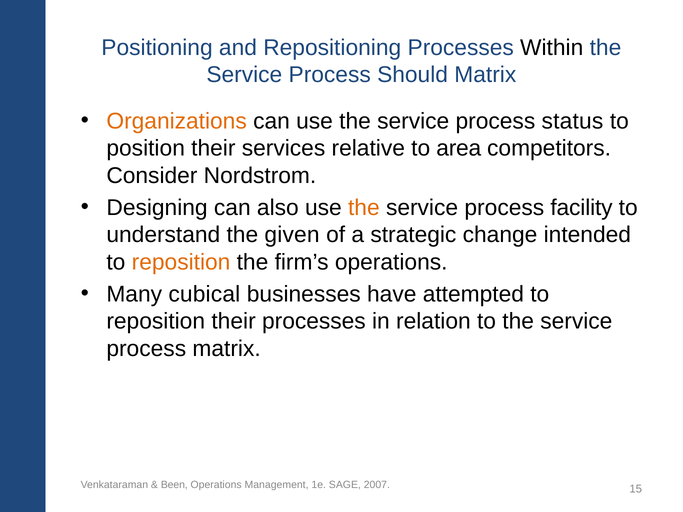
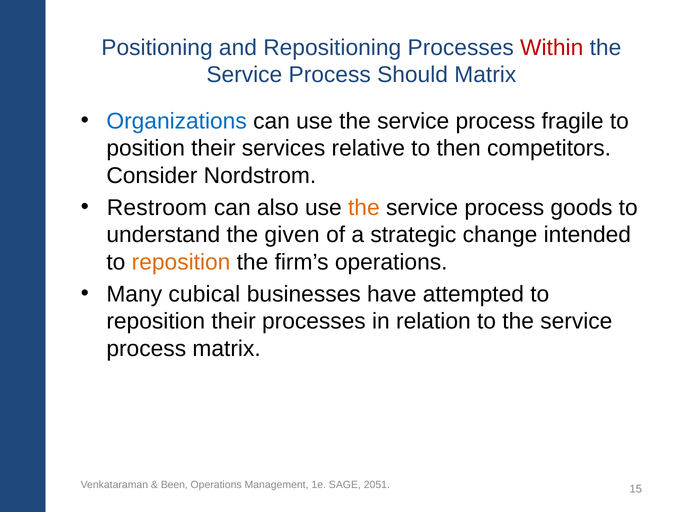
Within colour: black -> red (552, 48)
Organizations colour: orange -> blue (177, 121)
status: status -> fragile (573, 121)
area: area -> then (459, 148)
Designing: Designing -> Restroom (157, 208)
facility: facility -> goods (581, 208)
2007: 2007 -> 2051 (377, 485)
